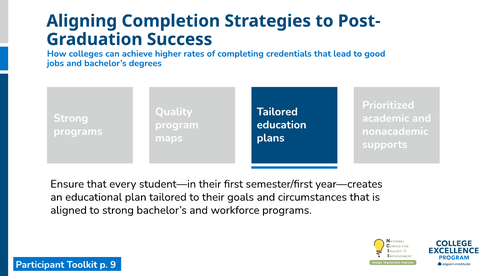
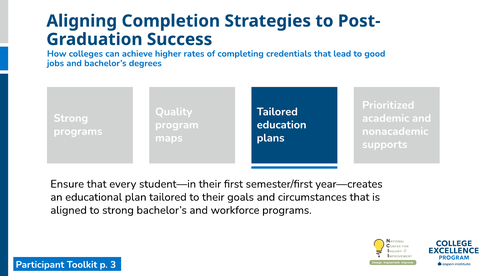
9: 9 -> 3 (113, 265)
